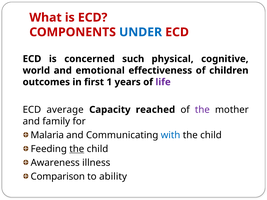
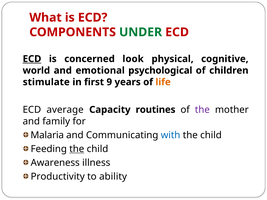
UNDER colour: blue -> green (141, 32)
ECD underline: none -> present (32, 59)
such: such -> look (133, 59)
effectiveness: effectiveness -> psychological (160, 71)
outcomes: outcomes -> stimulate (46, 82)
1: 1 -> 9 (109, 82)
life colour: purple -> orange (163, 82)
reached: reached -> routines (156, 110)
Comparison: Comparison -> Productivity (58, 177)
